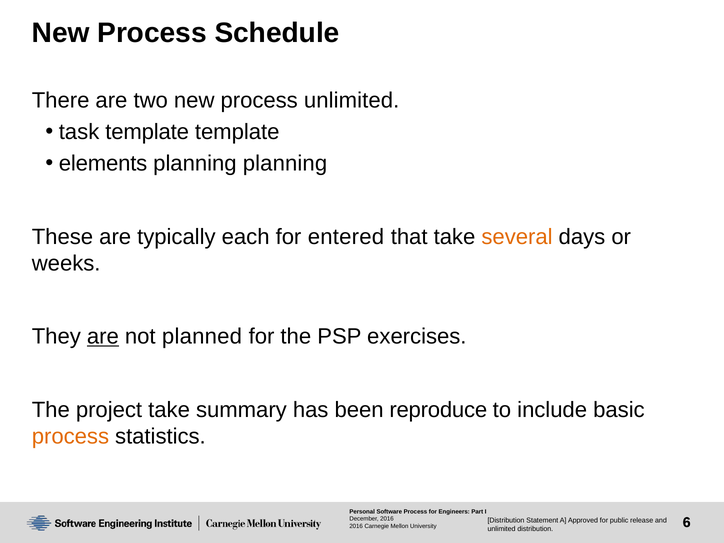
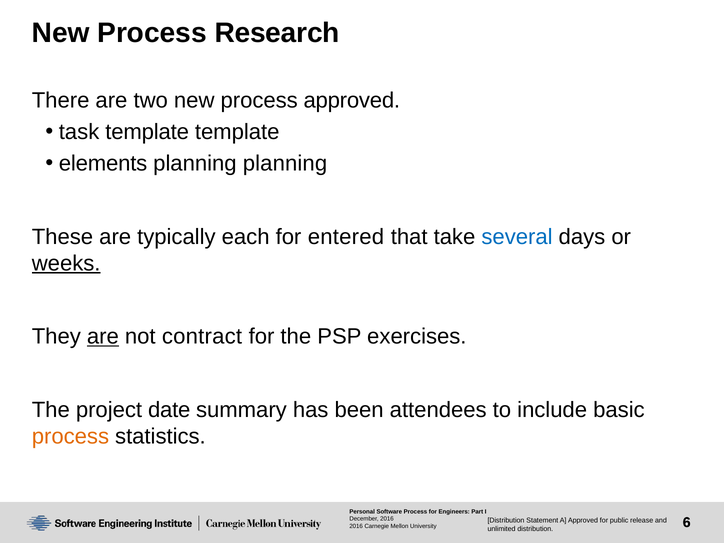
Schedule: Schedule -> Research (277, 33)
process unlimited: unlimited -> approved (352, 100)
several colour: orange -> blue (517, 237)
weeks underline: none -> present (66, 263)
planned: planned -> contract (202, 337)
project take: take -> date (169, 410)
reproduce: reproduce -> attendees (438, 410)
